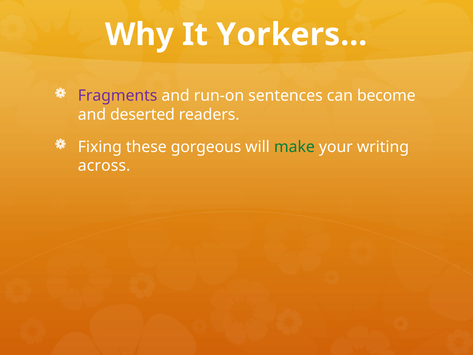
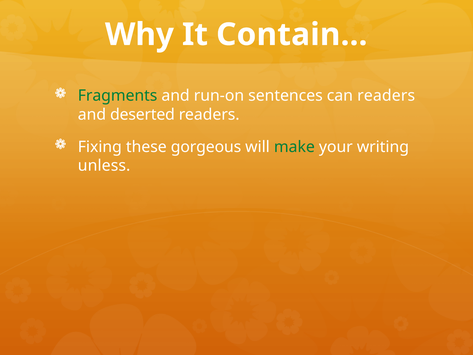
Yorkers…: Yorkers… -> Contain… (292, 35)
Fragments colour: purple -> green (118, 96)
can become: become -> readers (386, 96)
across: across -> unless (104, 166)
